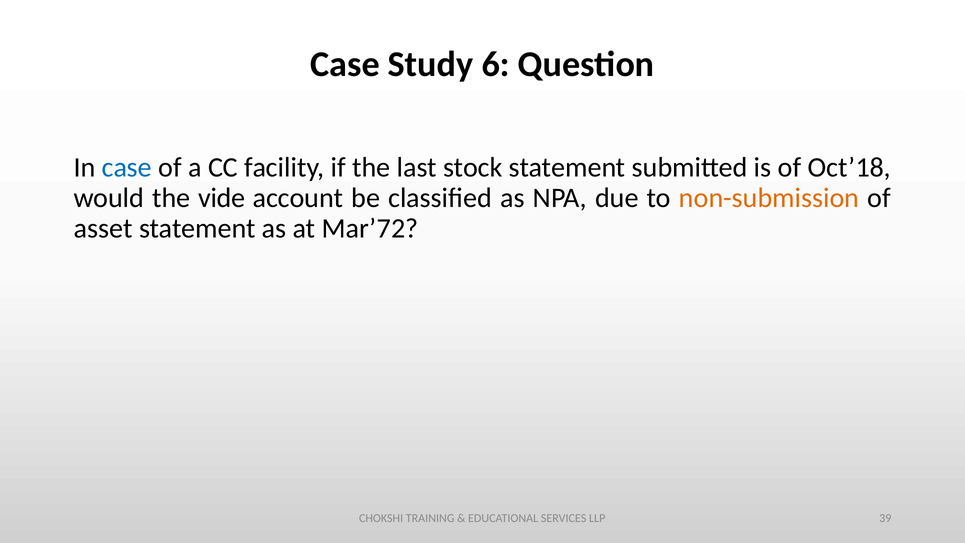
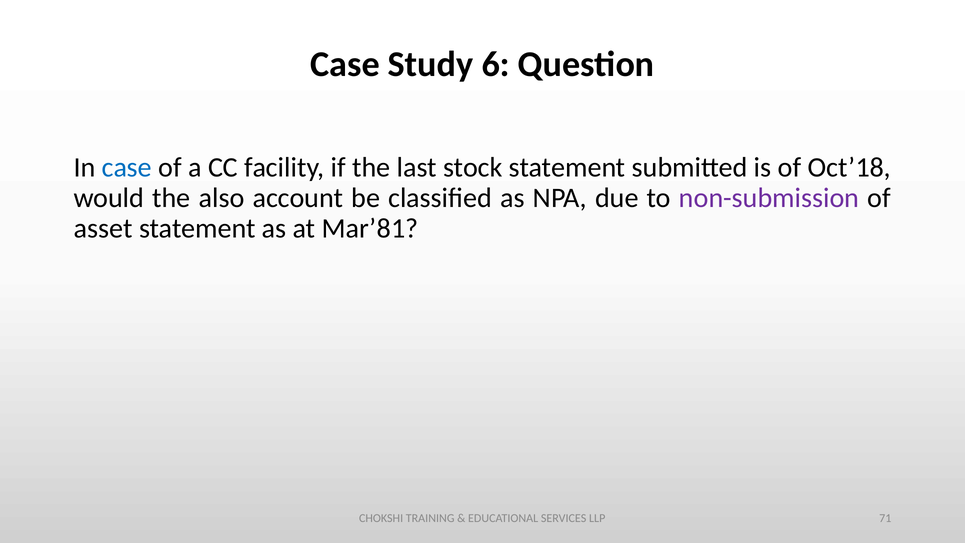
vide: vide -> also (222, 198)
non-submission colour: orange -> purple (769, 198)
Mar’72: Mar’72 -> Mar’81 (370, 228)
39: 39 -> 71 (885, 518)
